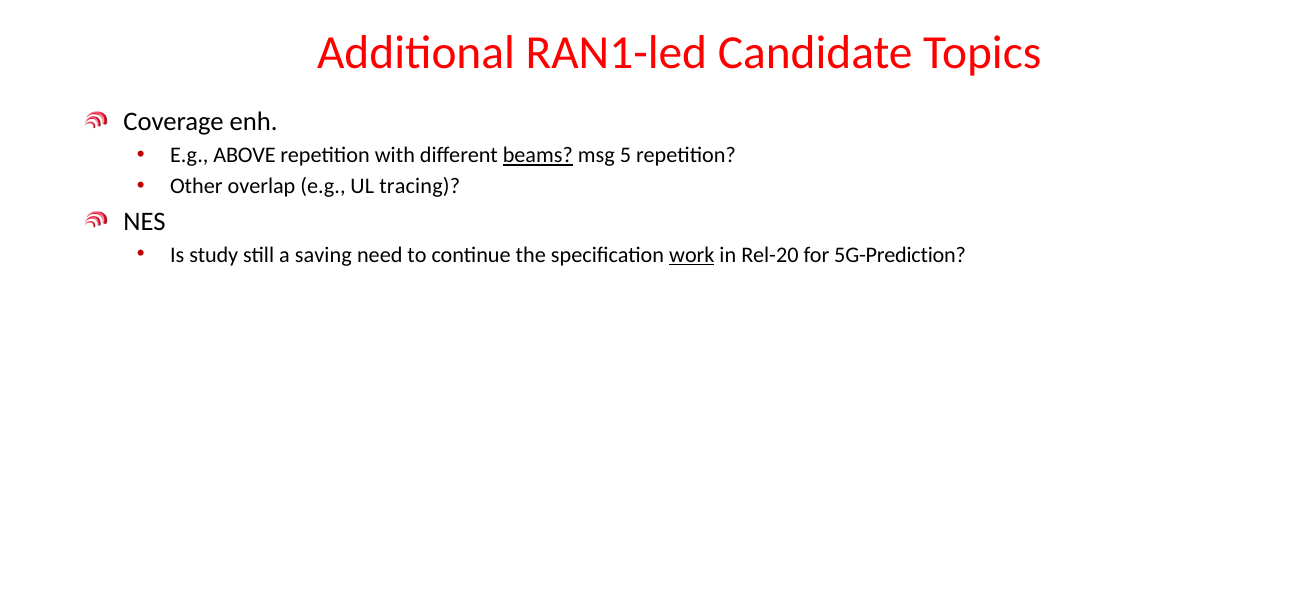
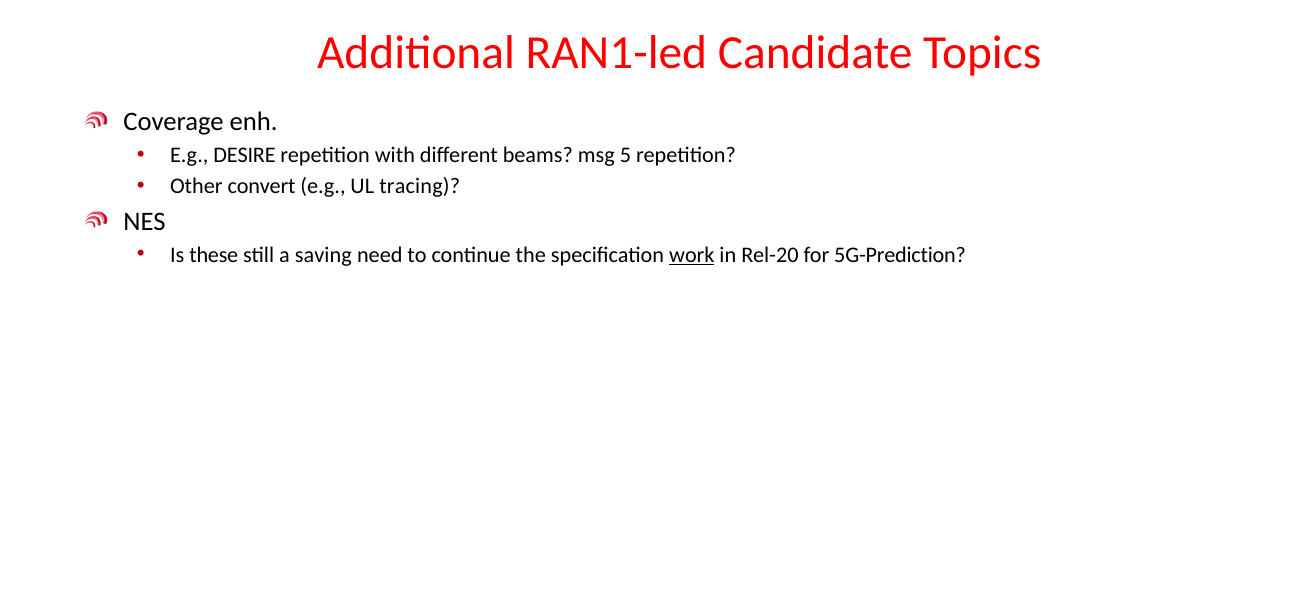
ABOVE: ABOVE -> DESIRE (245, 155)
beams underline: present -> none (538, 155)
overlap: overlap -> convert (262, 186)
study: study -> these (214, 255)
